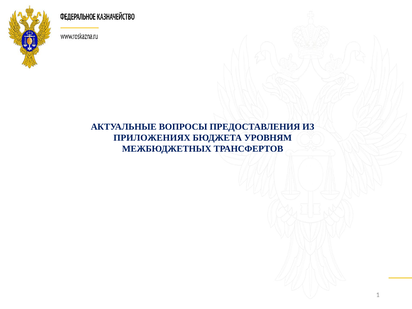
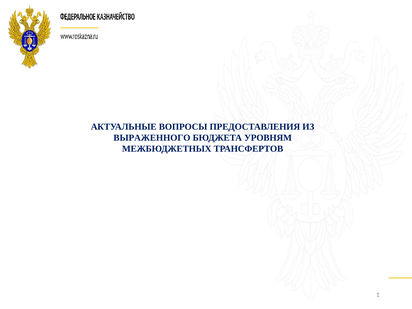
ПРИЛОЖЕНИЯХ: ПРИЛОЖЕНИЯХ -> ВЫРАЖЕННОГО (152, 138)
